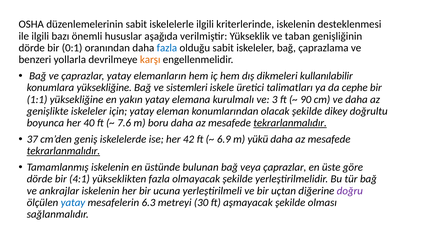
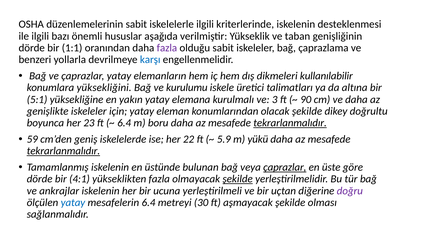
0:1: 0:1 -> 1:1 (72, 48)
fazla colour: blue -> purple (167, 48)
karşı colour: orange -> blue (150, 60)
konumlara yüksekliğine: yüksekliğine -> yüksekliğini (104, 88)
sistemleri: sistemleri -> kurulumu (187, 88)
cephe: cephe -> altına (355, 88)
1:1: 1:1 -> 5:1 (37, 100)
40: 40 -> 23 (89, 123)
7.6: 7.6 -> 6.4 (124, 123)
37: 37 -> 59 (32, 139)
42: 42 -> 22 (189, 139)
6.9: 6.9 -> 5.9 (224, 139)
çaprazlar underline: none -> present (285, 167)
şekilde underline: none -> present (238, 179)
mesafelerin 6.3: 6.3 -> 6.4 (148, 203)
